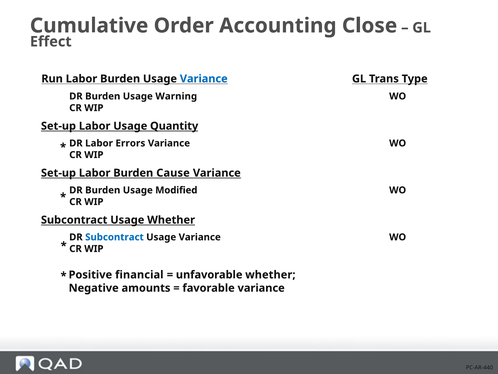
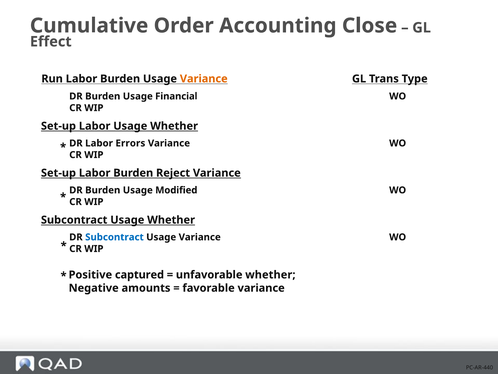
Variance colour: blue -> orange (204, 79)
Warning: Warning -> Financial (176, 96)
Labor Usage Quantity: Quantity -> Whether (174, 126)
Cause: Cause -> Reject (173, 173)
financial: financial -> captured (139, 274)
